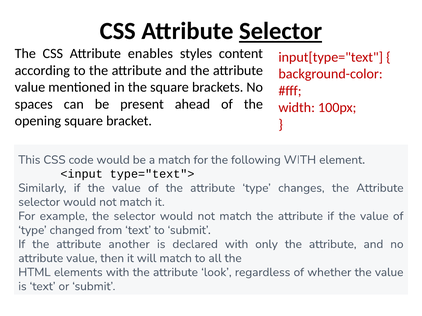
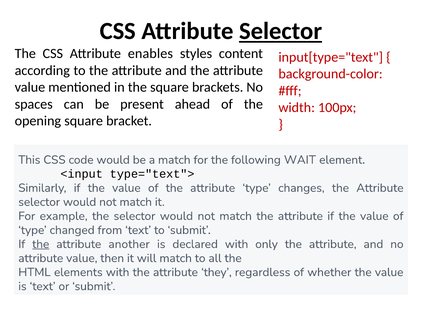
following WITH: WITH -> WAIT (300, 160)
the underline: none -> present (41, 244)
look: look -> they (216, 273)
